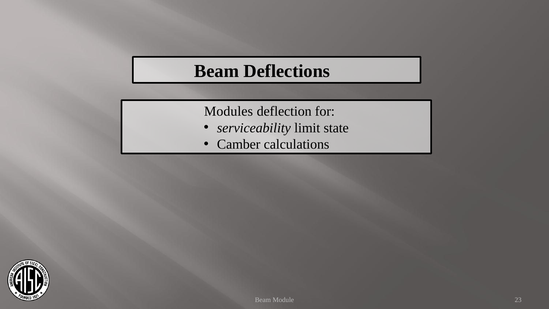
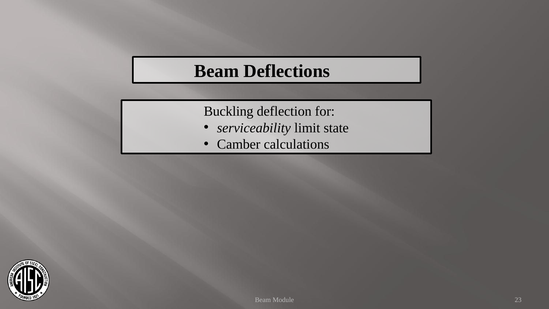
Modules: Modules -> Buckling (229, 111)
